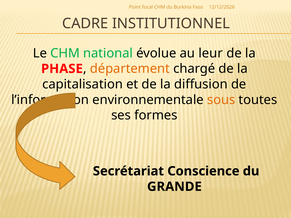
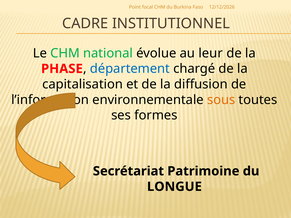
département colour: orange -> blue (130, 69)
Conscience: Conscience -> Patrimoine (203, 171)
GRANDE: GRANDE -> LONGUE (174, 187)
